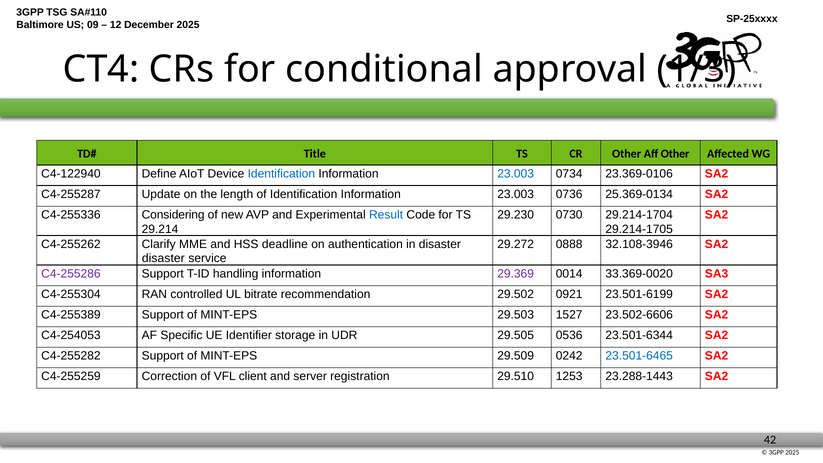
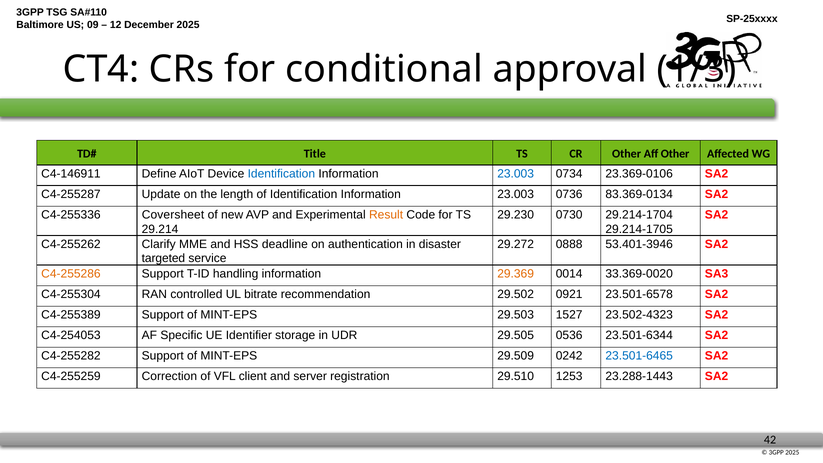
C4-122940: C4-122940 -> C4-146911 (71, 174)
25.369-0134: 25.369-0134 -> 83.369-0134 (639, 194)
Considering: Considering -> Coversheet (173, 215)
Result colour: blue -> orange (386, 215)
32.108-3946: 32.108-3946 -> 53.401-3946 (639, 244)
disaster: disaster -> targeted (163, 258)
C4-255286 colour: purple -> orange (71, 274)
29.369 colour: purple -> orange (516, 274)
23.501-6199: 23.501-6199 -> 23.501-6578 (639, 294)
23.502-6606: 23.502-6606 -> 23.502-4323 (639, 315)
